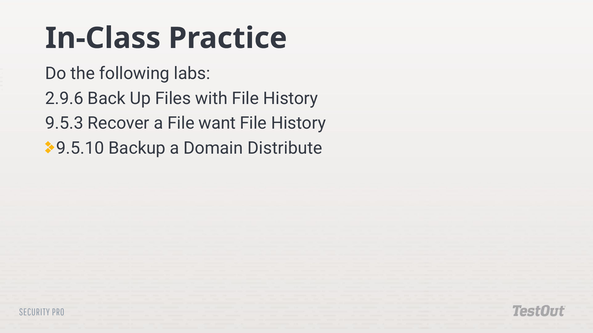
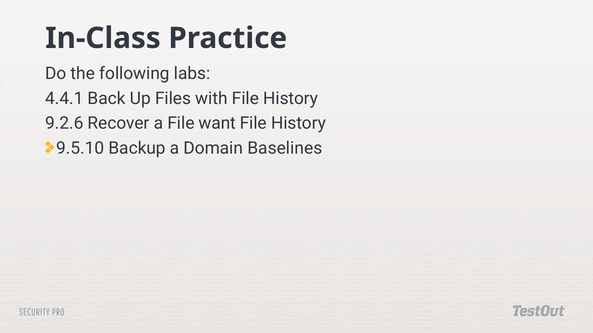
2.9.6: 2.9.6 -> 4.4.1 (64, 99)
9.5.3: 9.5.3 -> 9.2.6 (64, 123)
Distribute: Distribute -> Baselines (285, 148)
